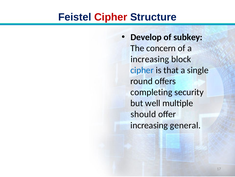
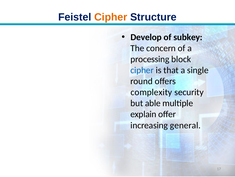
Cipher colour: red -> orange (111, 17)
increasing: increasing -> processing (150, 59)
completing: completing -> complexity (151, 92)
well: well -> able (153, 103)
should: should -> explain (143, 114)
